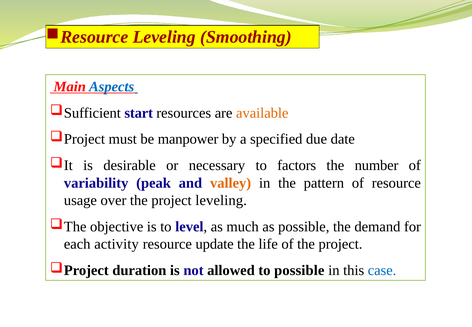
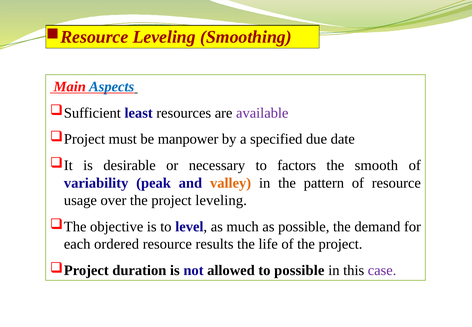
start: start -> least (139, 113)
available colour: orange -> purple (262, 113)
number: number -> smooth (376, 165)
activity: activity -> ordered (117, 244)
update: update -> results (215, 244)
case colour: blue -> purple (382, 270)
